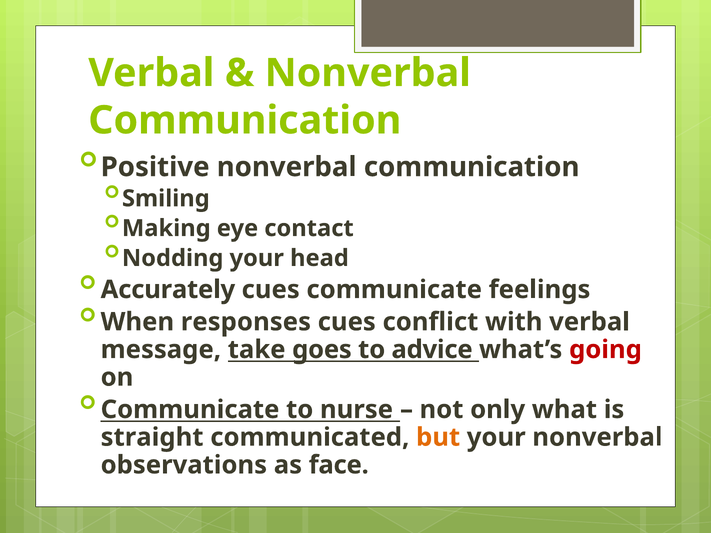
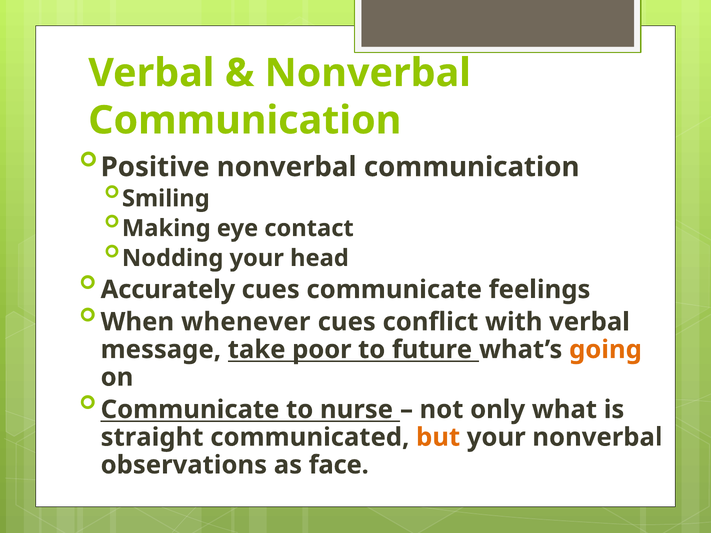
responses: responses -> whenever (246, 322)
goes: goes -> poor (322, 350)
advice: advice -> future (432, 350)
going colour: red -> orange (605, 350)
